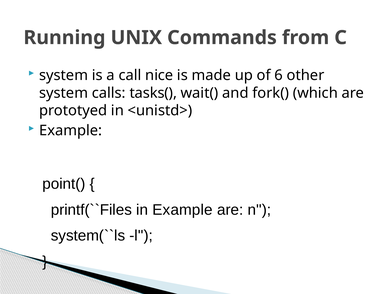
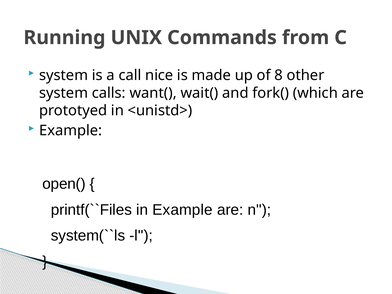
6: 6 -> 8 (279, 75)
tasks(: tasks( -> want( (153, 93)
point(: point( -> open( (64, 184)
